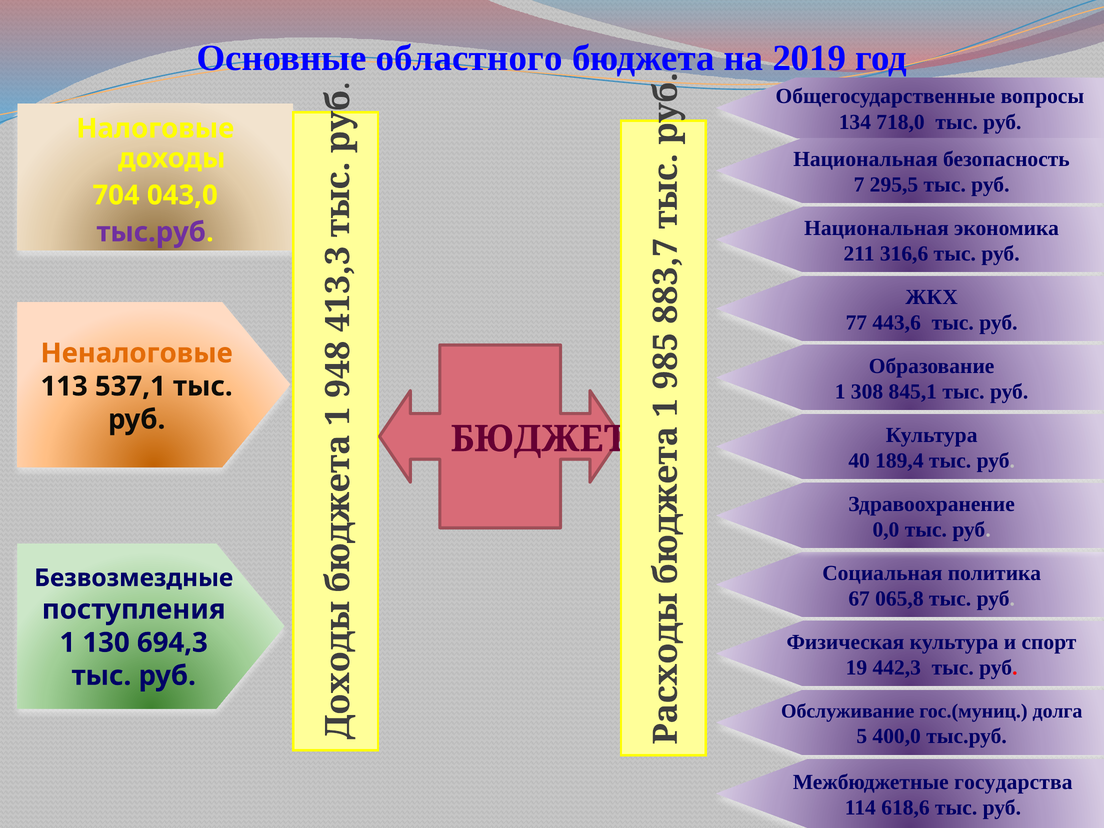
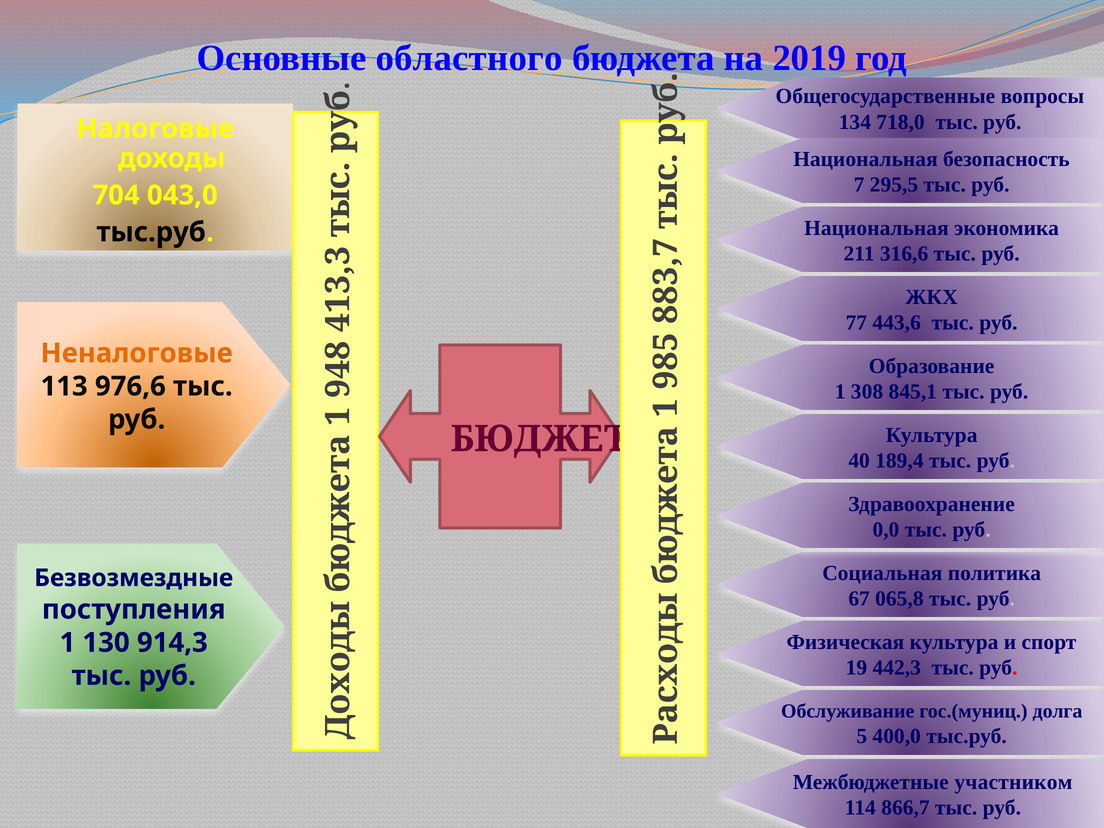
тыс.руб colour: purple -> black (151, 232)
537,1: 537,1 -> 976,6 (130, 386)
694,3: 694,3 -> 914,3 (172, 643)
государства: государства -> участником (1013, 782)
618,6: 618,6 -> 866,7 (905, 808)
